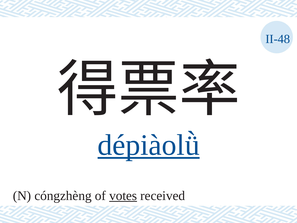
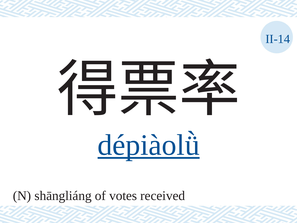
II-48: II-48 -> II-14 (278, 39)
cóngzhèng: cóngzhèng -> shāngliáng (63, 195)
votes underline: present -> none (123, 195)
